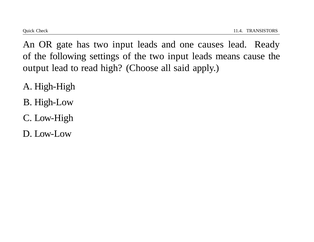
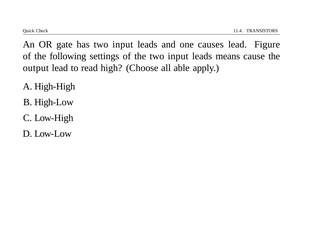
Ready: Ready -> Figure (267, 45)
said: said -> able (182, 68)
